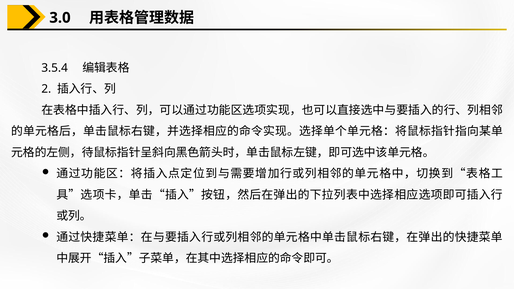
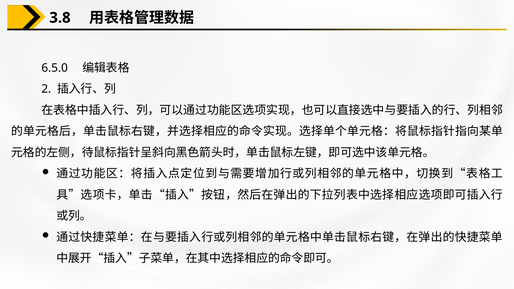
3.0: 3.0 -> 3.8 (60, 18)
3.5.4: 3.5.4 -> 6.5.0 (55, 68)
